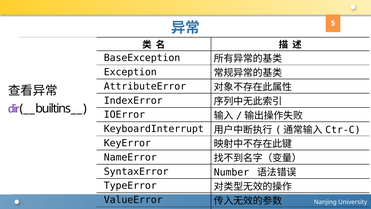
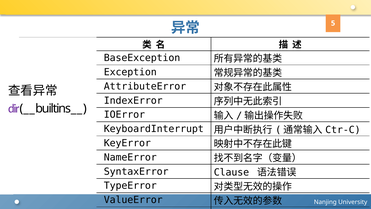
Number: Number -> Clause (231, 172)
